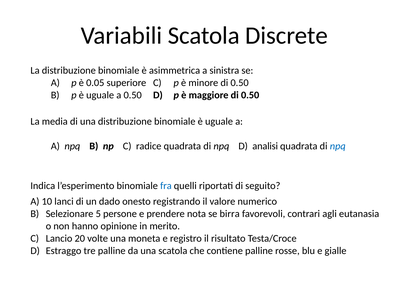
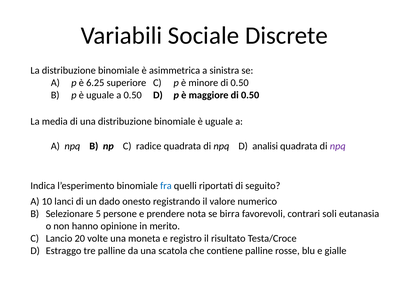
Variabili Scatola: Scatola -> Sociale (204, 35)
0.05: 0.05 -> 6.25 (95, 83)
npq colour: blue -> purple (338, 146)
agli: agli -> soli (330, 214)
